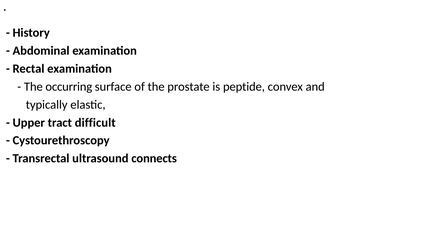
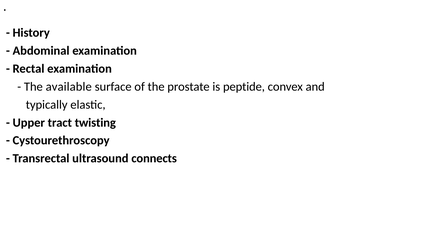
occurring: occurring -> available (69, 87)
difficult: difficult -> twisting (95, 123)
